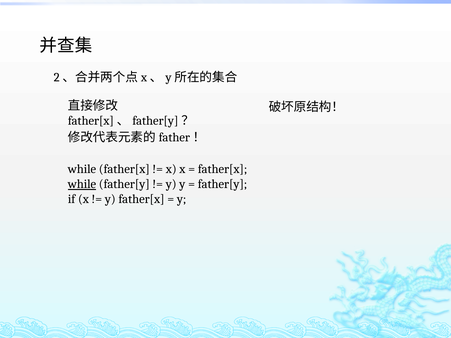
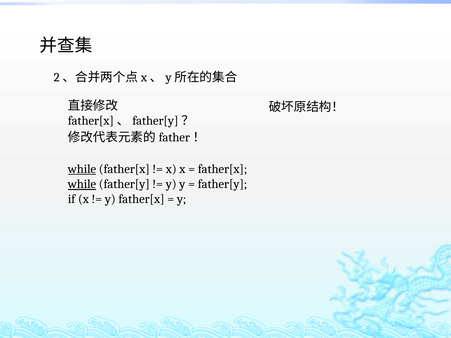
while underline: none -> present (82, 169)
